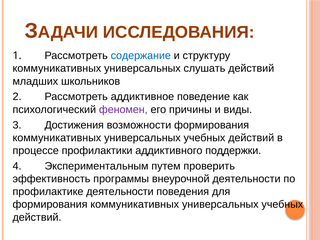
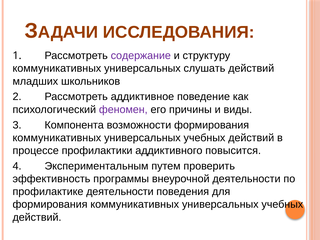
содержание colour: blue -> purple (141, 56)
Достижения: Достижения -> Компонента (74, 125)
поддержки: поддержки -> повысится (233, 151)
